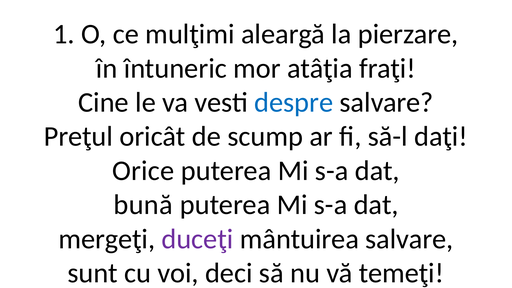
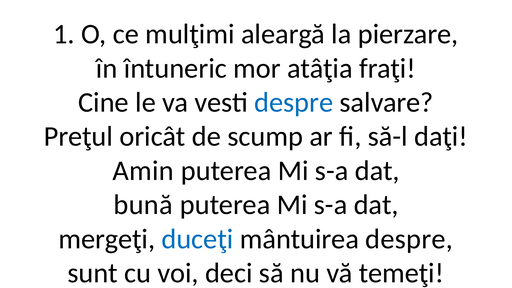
Orice: Orice -> Amin (143, 171)
duceţi colour: purple -> blue (197, 239)
mântuirea salvare: salvare -> despre (409, 239)
